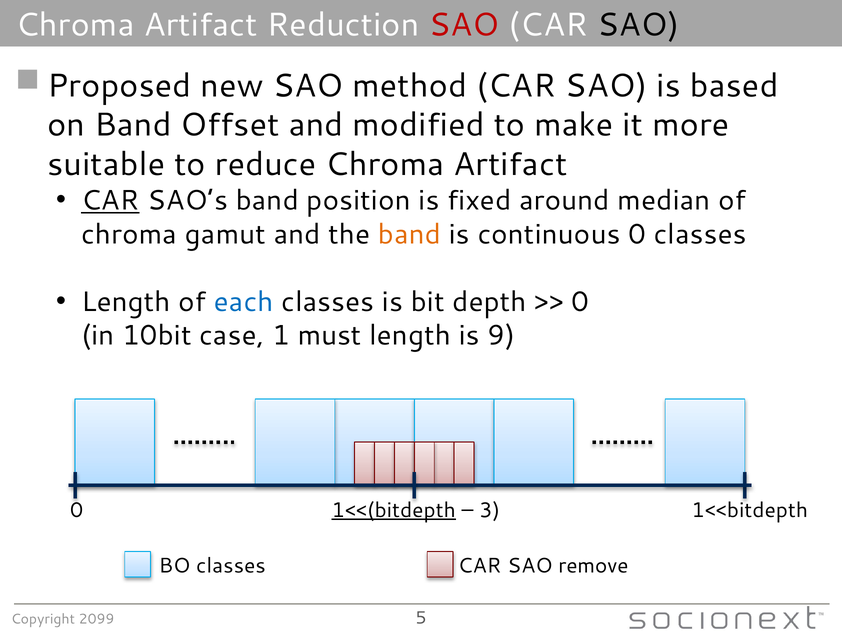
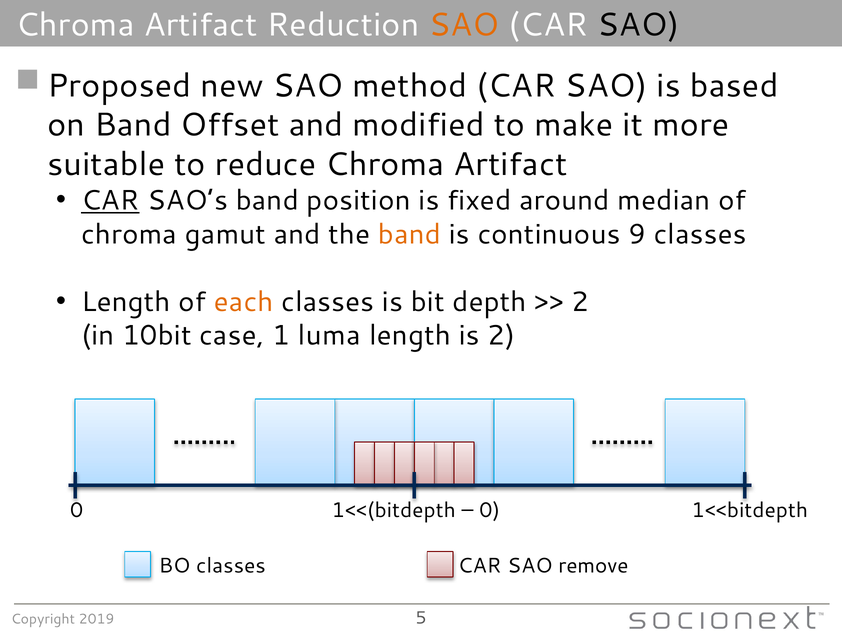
SAO colour: red -> orange (464, 25)
continuous 0: 0 -> 9 (637, 234)
each colour: blue -> orange (244, 302)
0: 0 -> 2 (580, 302)
must: must -> luma (329, 335)
is 9: 9 -> 2 (501, 335)
1<<(bitdepth underline: present -> none (394, 510)
3: 3 -> 0 (490, 510)
2099: 2099 -> 2019 (97, 619)
